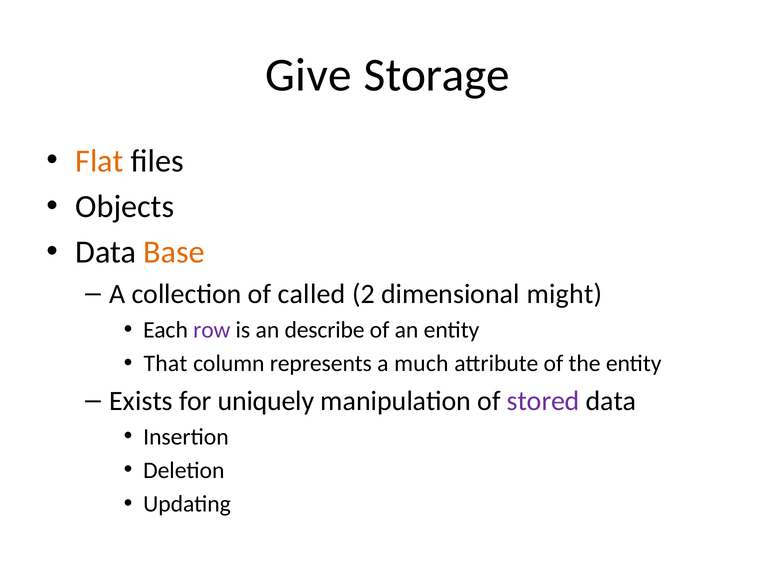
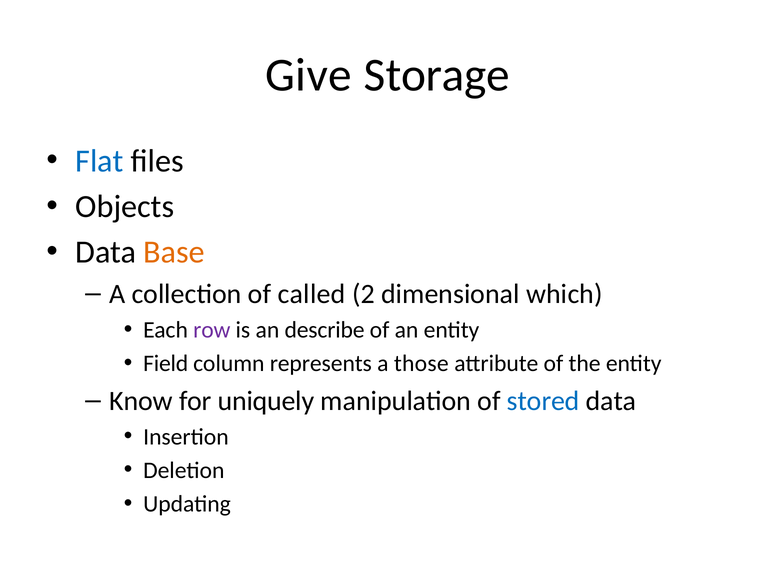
Flat colour: orange -> blue (100, 161)
might: might -> which (564, 294)
That: That -> Field (166, 363)
much: much -> those (421, 363)
Exists: Exists -> Know (141, 401)
stored colour: purple -> blue (543, 401)
